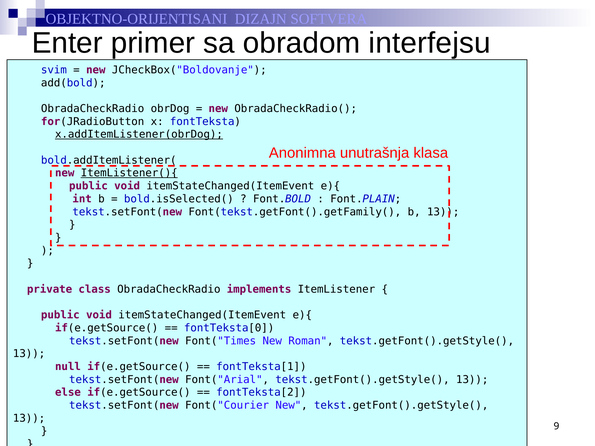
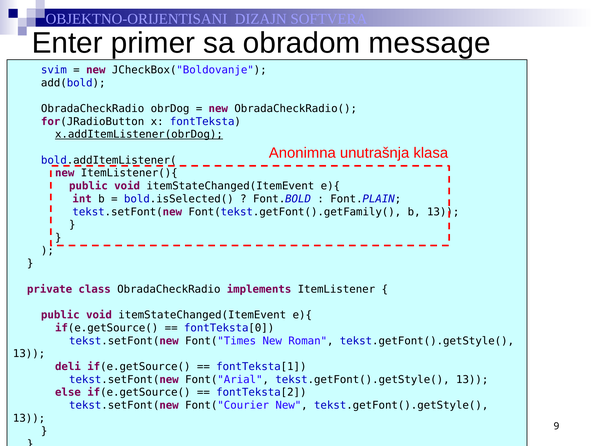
interfejsu: interfejsu -> message (430, 43)
ItemListener(){ underline: present -> none (129, 173)
null: null -> deli (68, 367)
